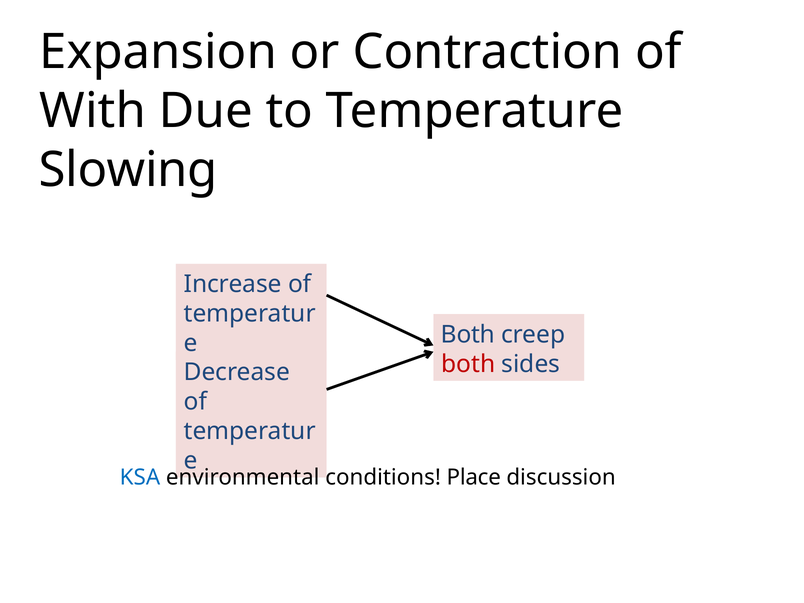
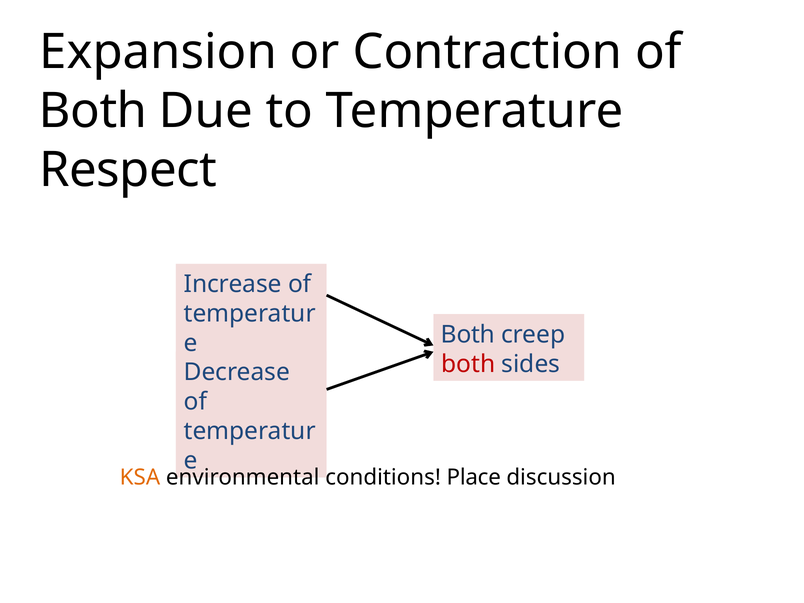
With: With -> Both (93, 111)
Slowing: Slowing -> Respect (128, 170)
KSA colour: blue -> orange (140, 477)
